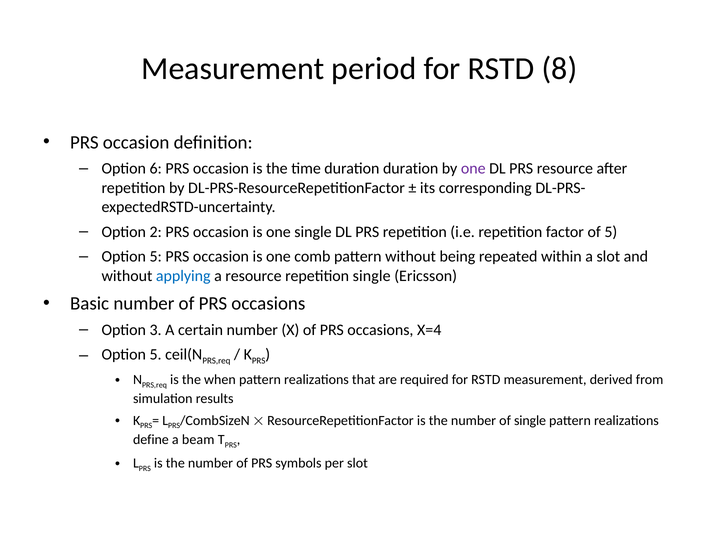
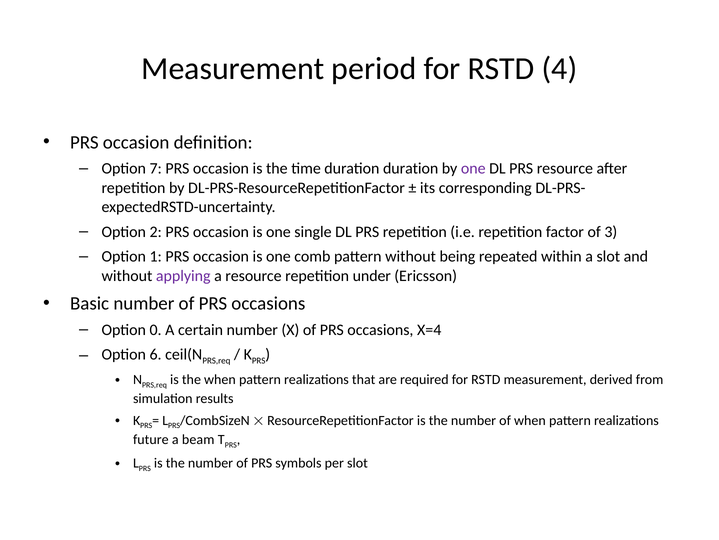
8: 8 -> 4 (560, 69)
6: 6 -> 7 (156, 168)
of 5: 5 -> 3 (611, 232)
5: 5 -> 1 (156, 256)
applying colour: blue -> purple (183, 276)
repetition single: single -> under (372, 276)
3: 3 -> 0 (156, 329)
5: 5 -> 6 (156, 354)
of single: single -> when (530, 420)
define: define -> future (151, 439)
